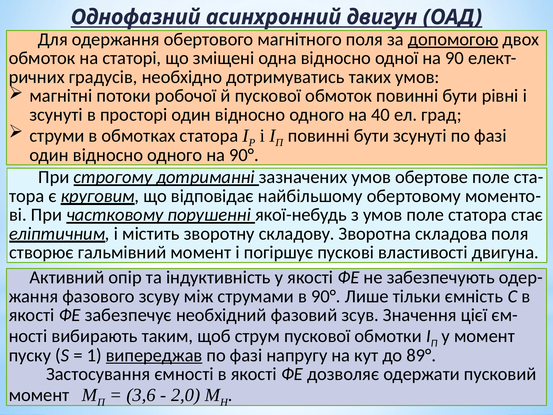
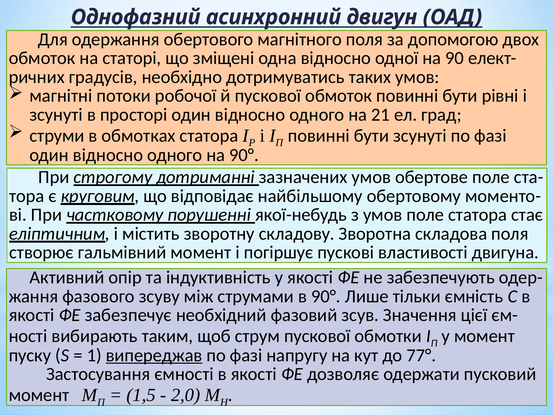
допомогою underline: present -> none (453, 39)
40: 40 -> 21 (381, 115)
89°: 89° -> 77° (421, 355)
3,6: 3,6 -> 1,5 (141, 395)
